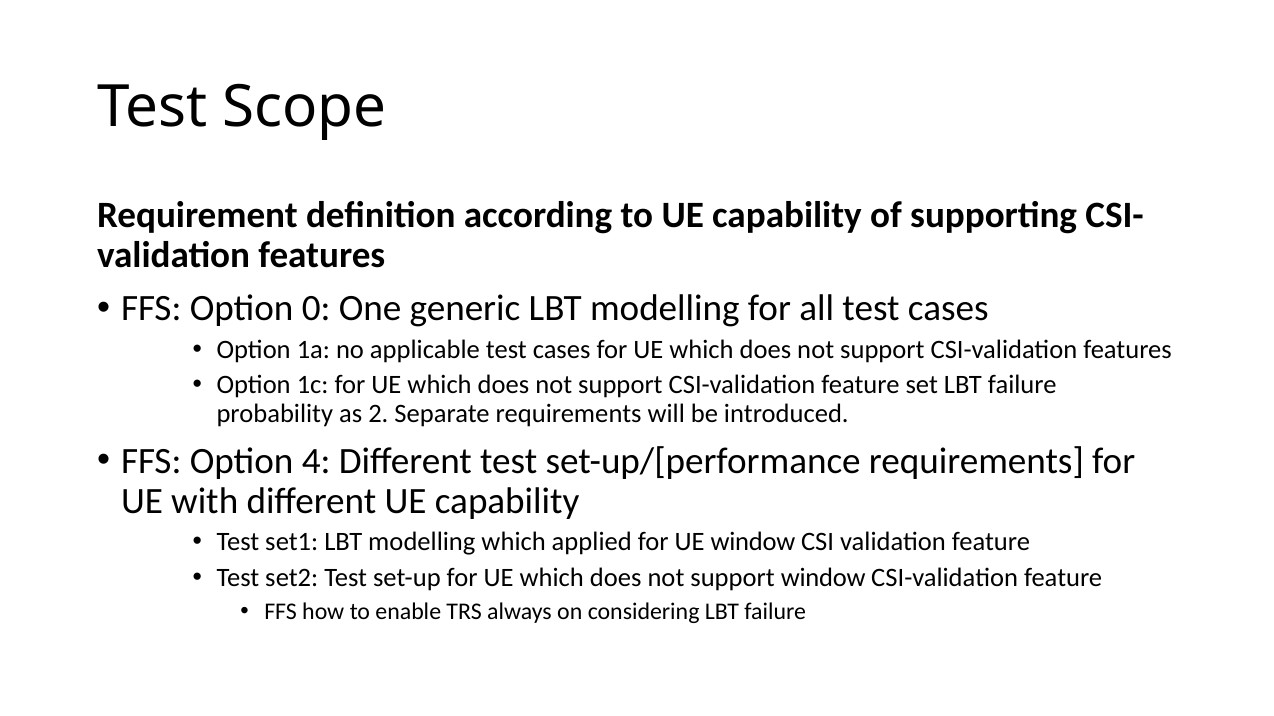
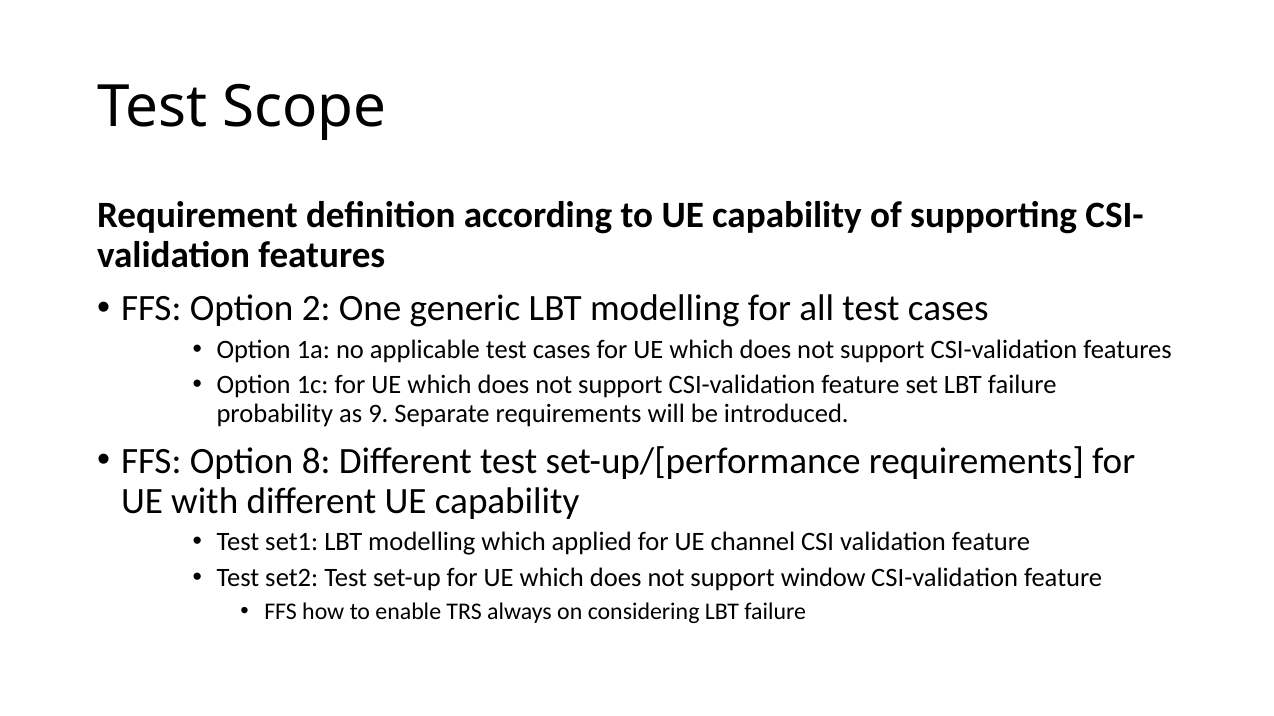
0: 0 -> 2 (316, 309)
2: 2 -> 9 (378, 414)
4: 4 -> 8 (316, 461)
UE window: window -> channel (753, 543)
